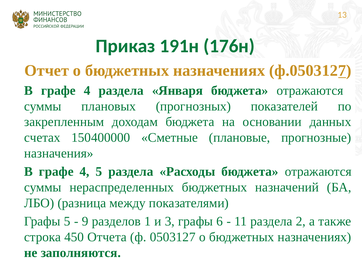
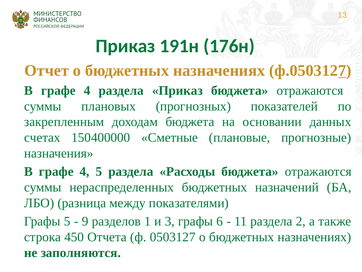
раздела Января: Января -> Приказ (177, 90)
